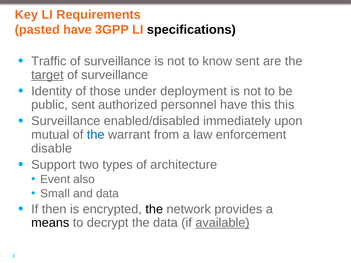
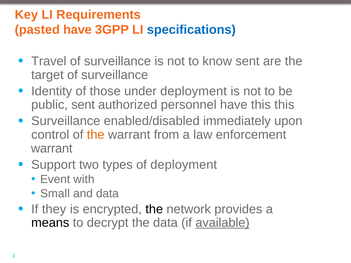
specifications colour: black -> blue (191, 30)
Traffic: Traffic -> Travel (49, 61)
target underline: present -> none (47, 75)
mutual: mutual -> control (50, 135)
the colour: blue -> orange (96, 135)
disable: disable -> warrant (52, 149)
of architecture: architecture -> deployment (184, 165)
also: also -> with (84, 179)
then: then -> they (54, 209)
